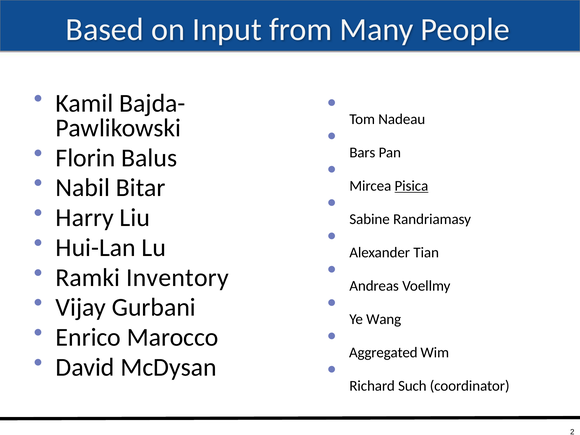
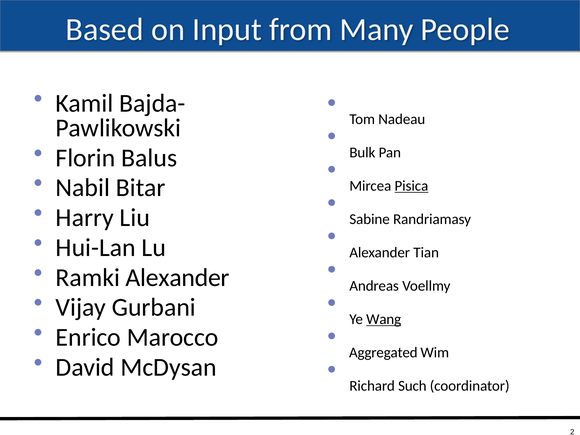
Bars: Bars -> Bulk (362, 153)
Ramki Inventory: Inventory -> Alexander (178, 278)
Wang underline: none -> present (384, 319)
